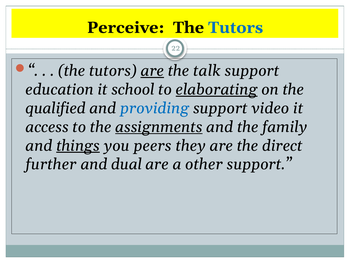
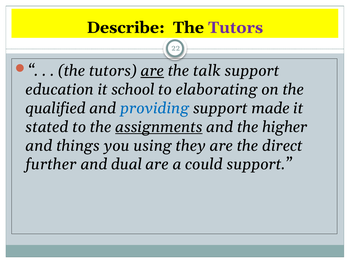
Perceive: Perceive -> Describe (126, 28)
Tutors colour: blue -> purple (236, 28)
elaborating underline: present -> none (217, 89)
video: video -> made (270, 108)
access: access -> stated (47, 127)
family: family -> higher (285, 127)
things underline: present -> none (78, 145)
peers: peers -> using (153, 145)
other: other -> could (204, 164)
